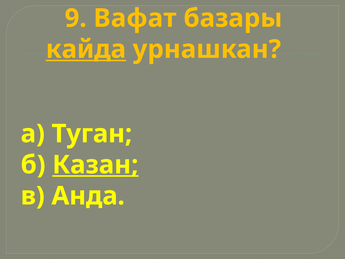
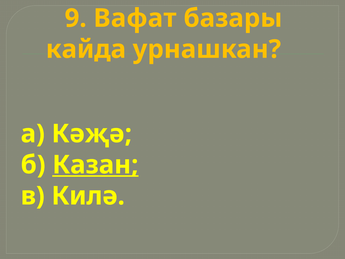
кайда underline: present -> none (86, 49)
Туган: Туган -> Кәҗә (92, 134)
Анда: Анда -> Килә (88, 196)
